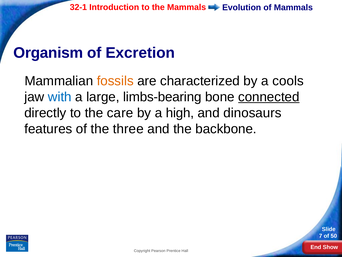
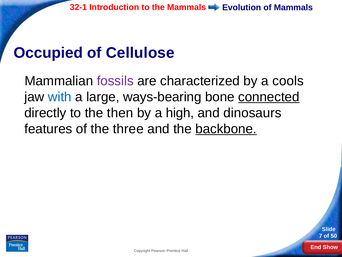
Organism: Organism -> Occupied (48, 53)
Excretion: Excretion -> Cellulose (140, 53)
fossils colour: orange -> purple (115, 81)
limbs-bearing: limbs-bearing -> ways-bearing (162, 97)
care: care -> then (120, 113)
backbone underline: none -> present (226, 129)
